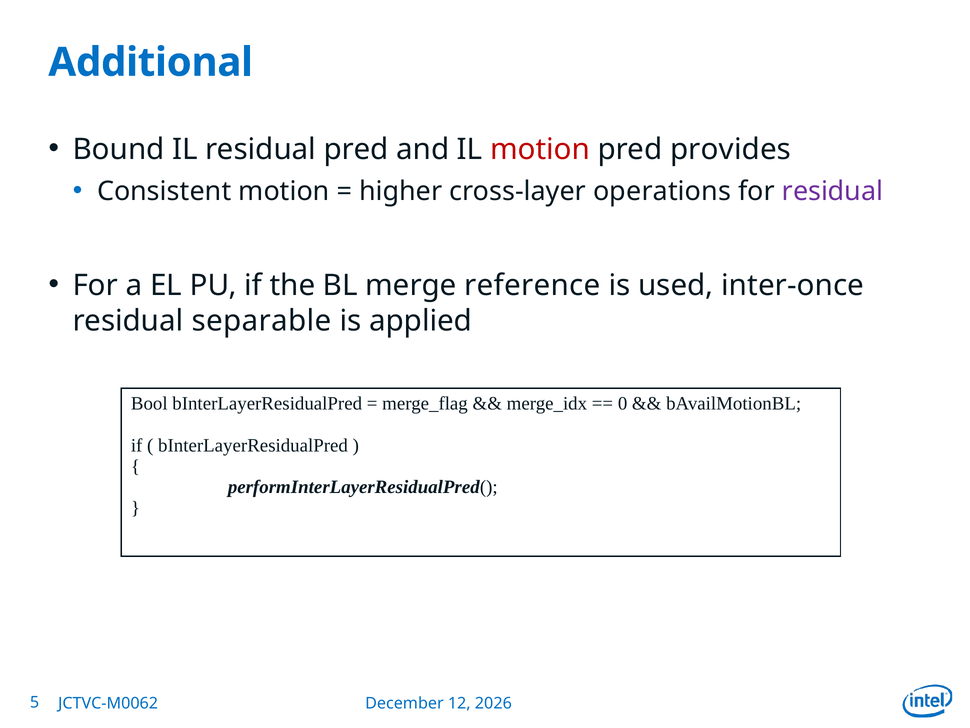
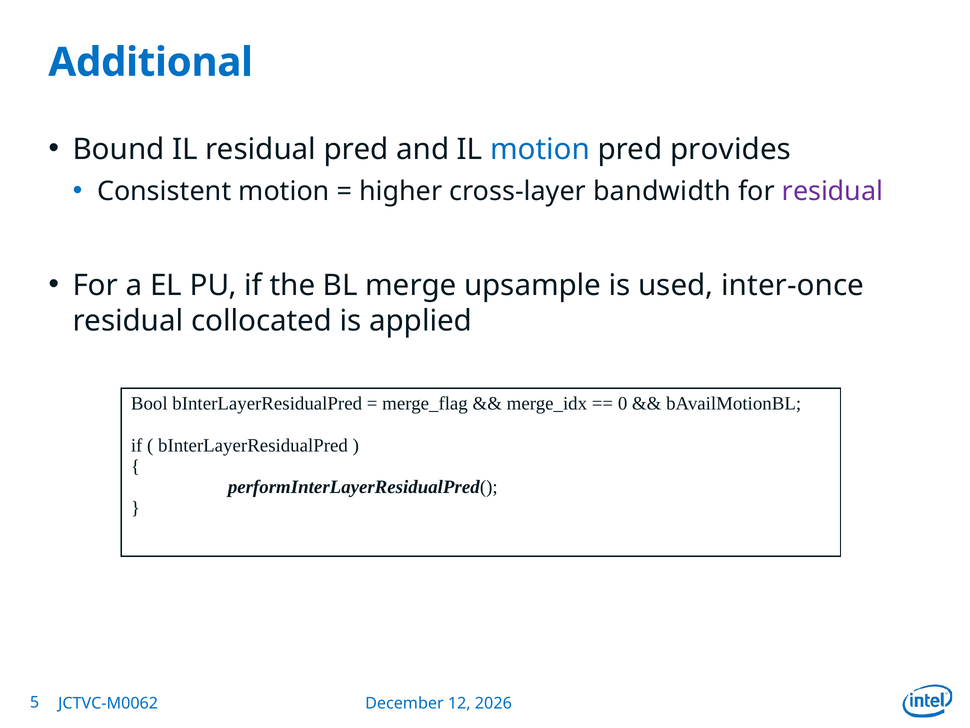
motion colour: red -> blue (540, 149)
operations: operations -> bandwidth (662, 191)
reference: reference -> upsample (533, 285)
separable: separable -> collocated (262, 321)
